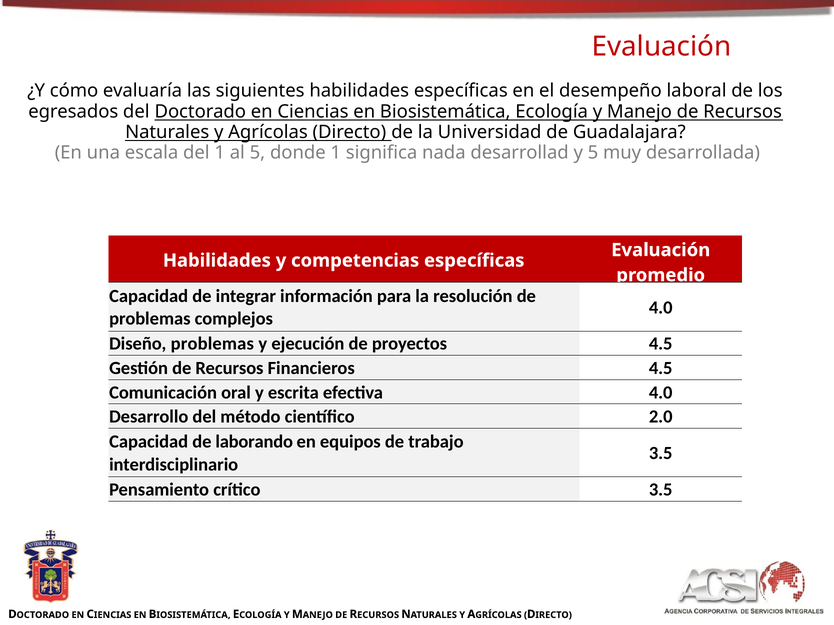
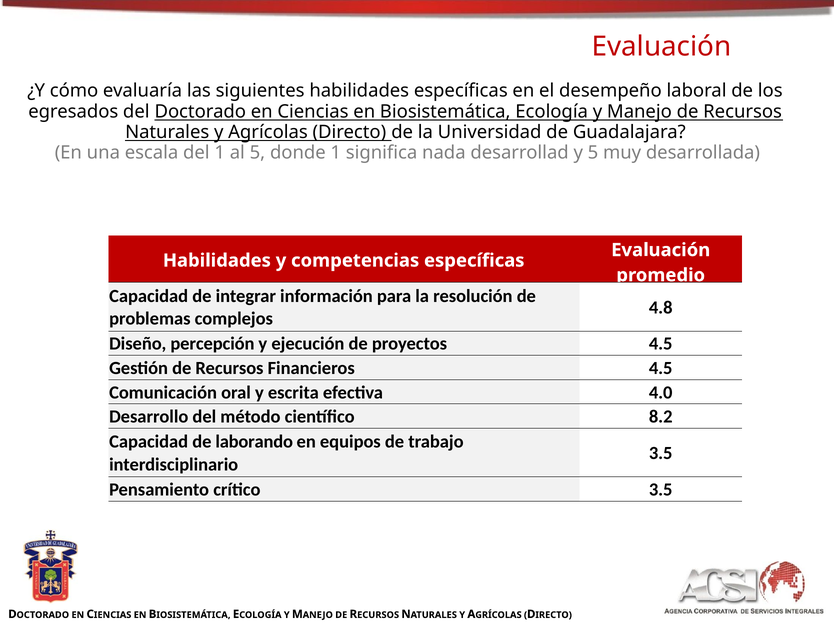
4.0: 4.0 -> 4.8 (661, 308)
Diseño problemas: problemas -> percepción (212, 344)
2.0: 2.0 -> 8.2 (661, 417)
